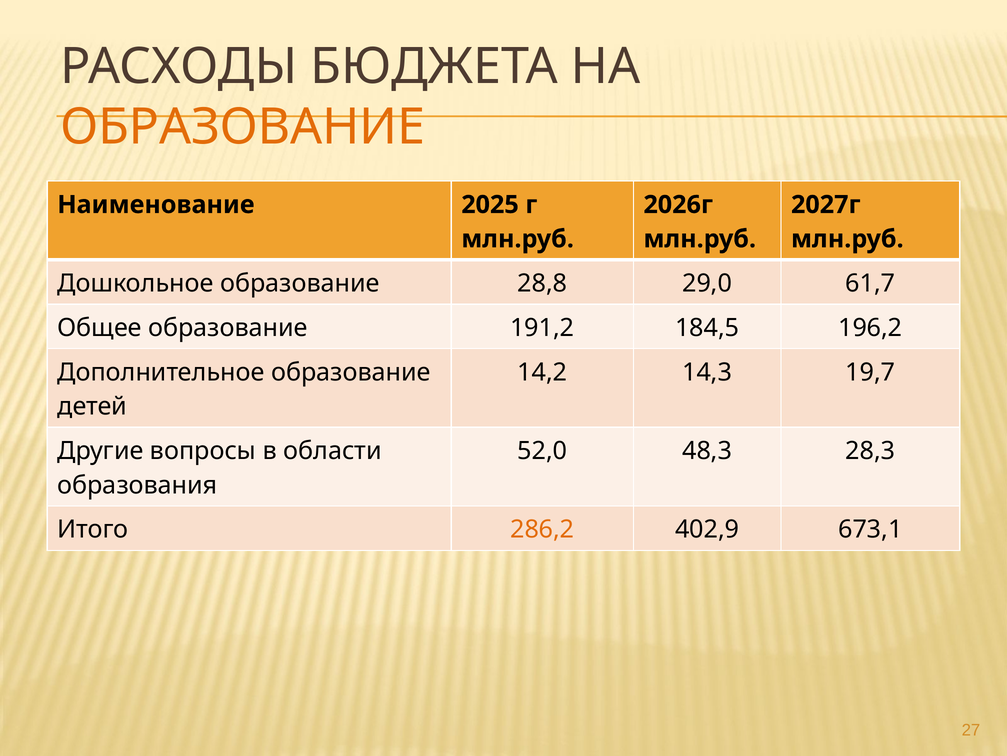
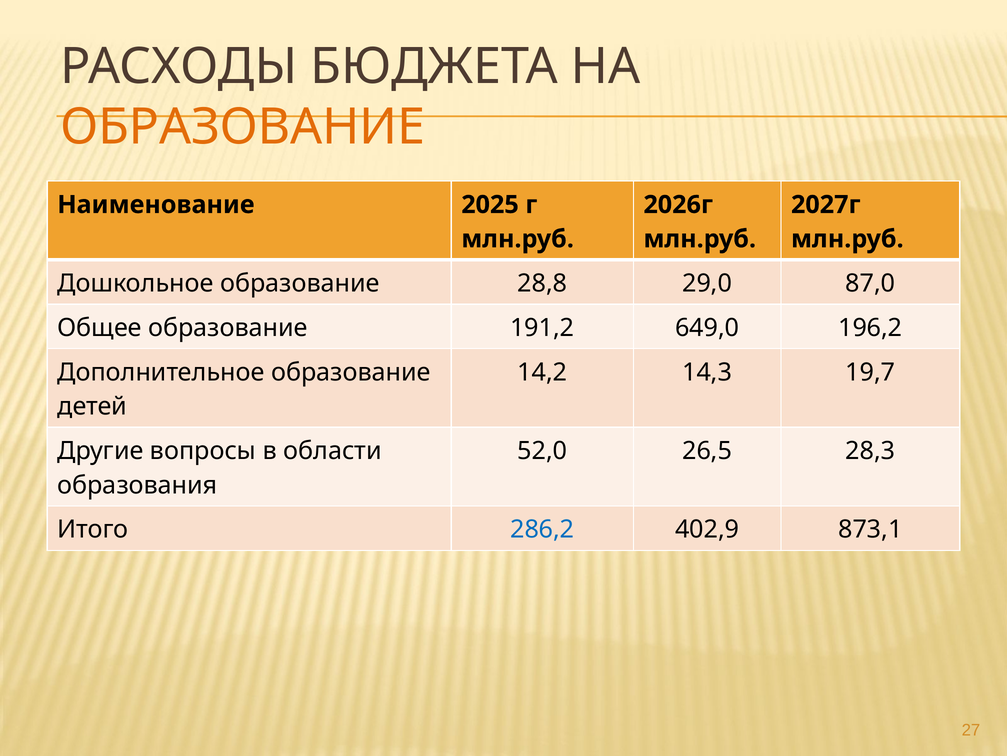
61,7: 61,7 -> 87,0 (870, 283)
184,5: 184,5 -> 649,0 (707, 327)
48,3: 48,3 -> 26,5 (707, 450)
286,2 colour: orange -> blue (542, 529)
673,1: 673,1 -> 873,1 (870, 529)
